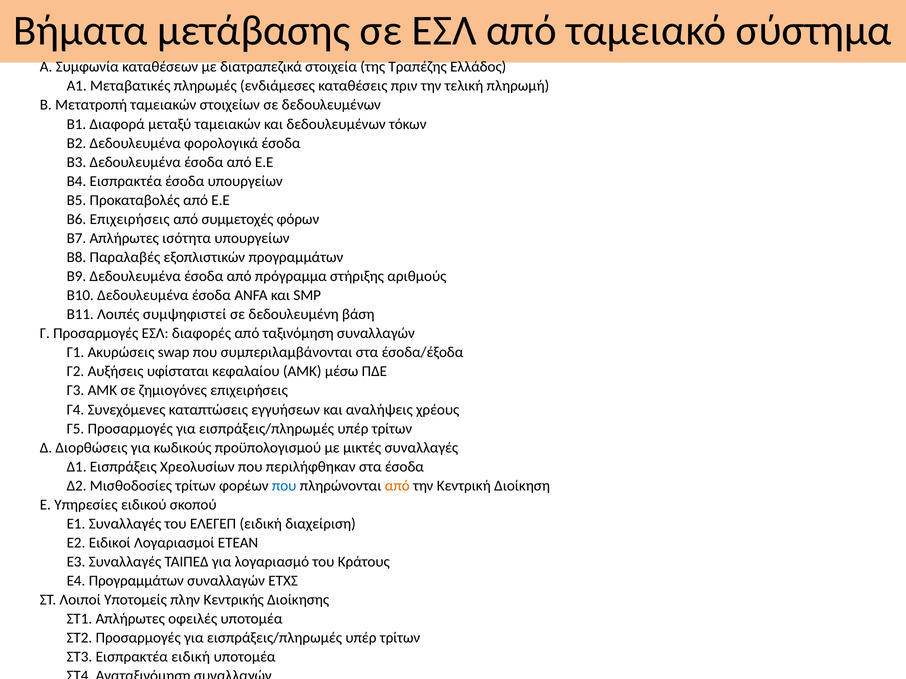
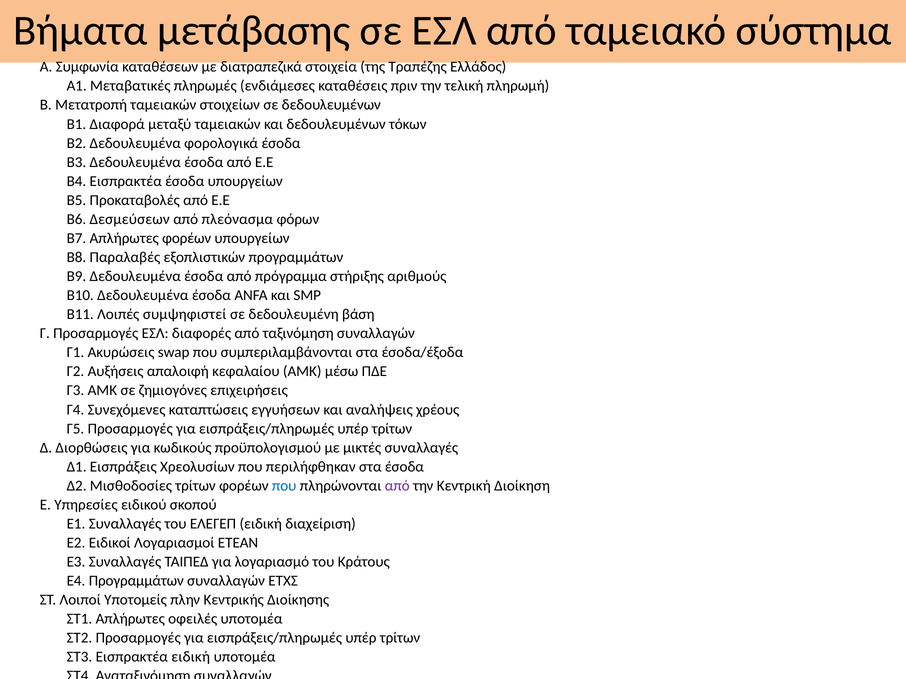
Β6 Επιχειρήσεις: Επιχειρήσεις -> Δεσμεύσεων (130, 219)
συμμετοχές: συμμετοχές -> πλεόνασμα (237, 219)
Απλήρωτες ισότητα: ισότητα -> φορέων (187, 238)
υφίσταται: υφίσταται -> απαλοιφή (178, 372)
από colour: orange -> purple (397, 486)
